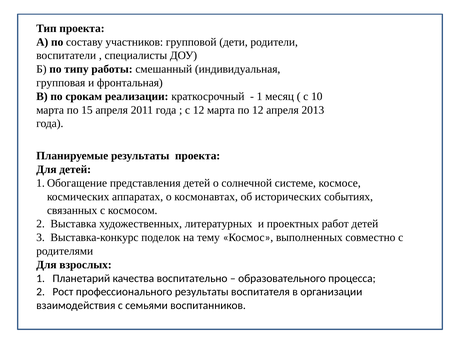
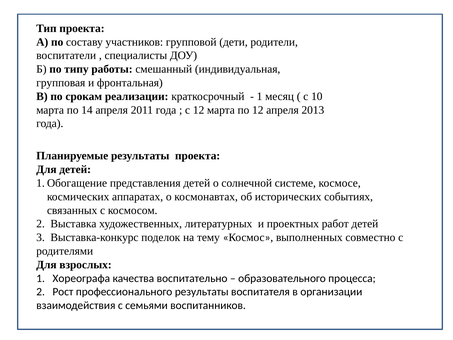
15: 15 -> 14 (87, 110)
Планетарий: Планетарий -> Хореографа (81, 278)
